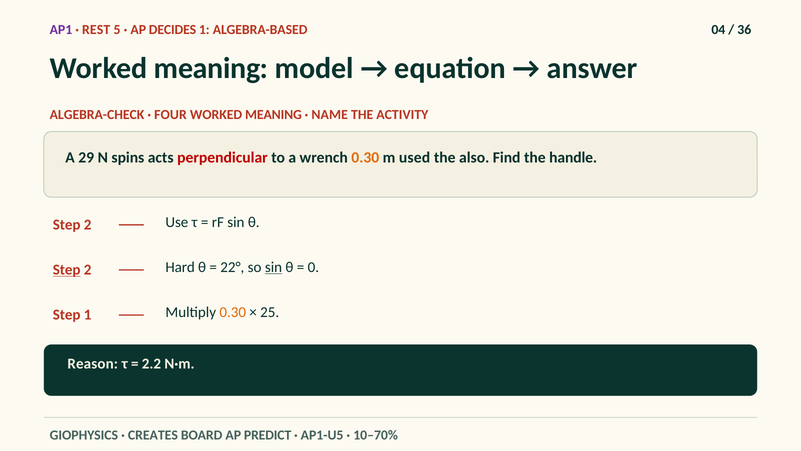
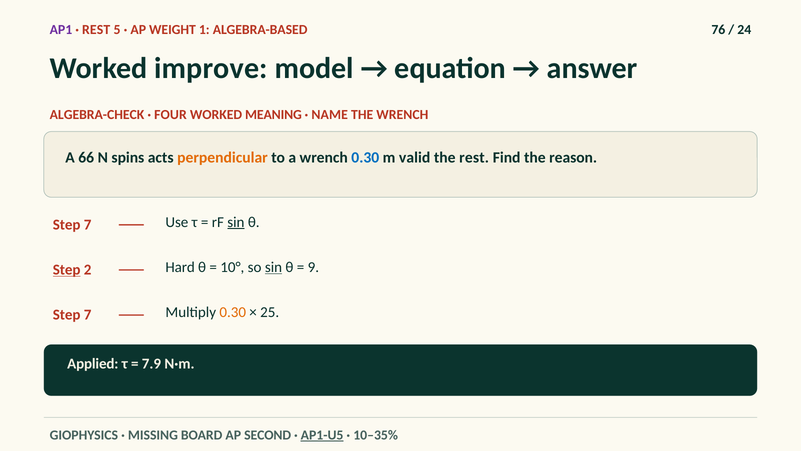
DECIDES: DECIDES -> WEIGHT (172, 30)
04: 04 -> 76 (718, 30)
36: 36 -> 24 (744, 30)
meaning: meaning -> improve (211, 68)
THE ACTIVITY: ACTIVITY -> WRENCH (402, 115)
29: 29 -> 66 (86, 157)
perpendicular colour: red -> orange (222, 157)
0.30 colour: orange -> blue (365, 157)
used: used -> valid (415, 157)
the also: also -> rest (474, 157)
handle: handle -> reason (573, 157)
2: 2 -> 7 (88, 225)
sin underline: none -> present (236, 222)
22°: 22° -> 10° (232, 267)
0: 0 -> 9 (313, 267)
1: 1 -> 7 (88, 315)
Reason: Reason -> Applied (93, 363)
2.2: 2.2 -> 7.9 (151, 363)
CREATES: CREATES -> MISSING (153, 435)
PREDICT: PREDICT -> SECOND (268, 435)
AP1-U5 underline: none -> present (322, 435)
10–70%: 10–70% -> 10–35% (376, 435)
